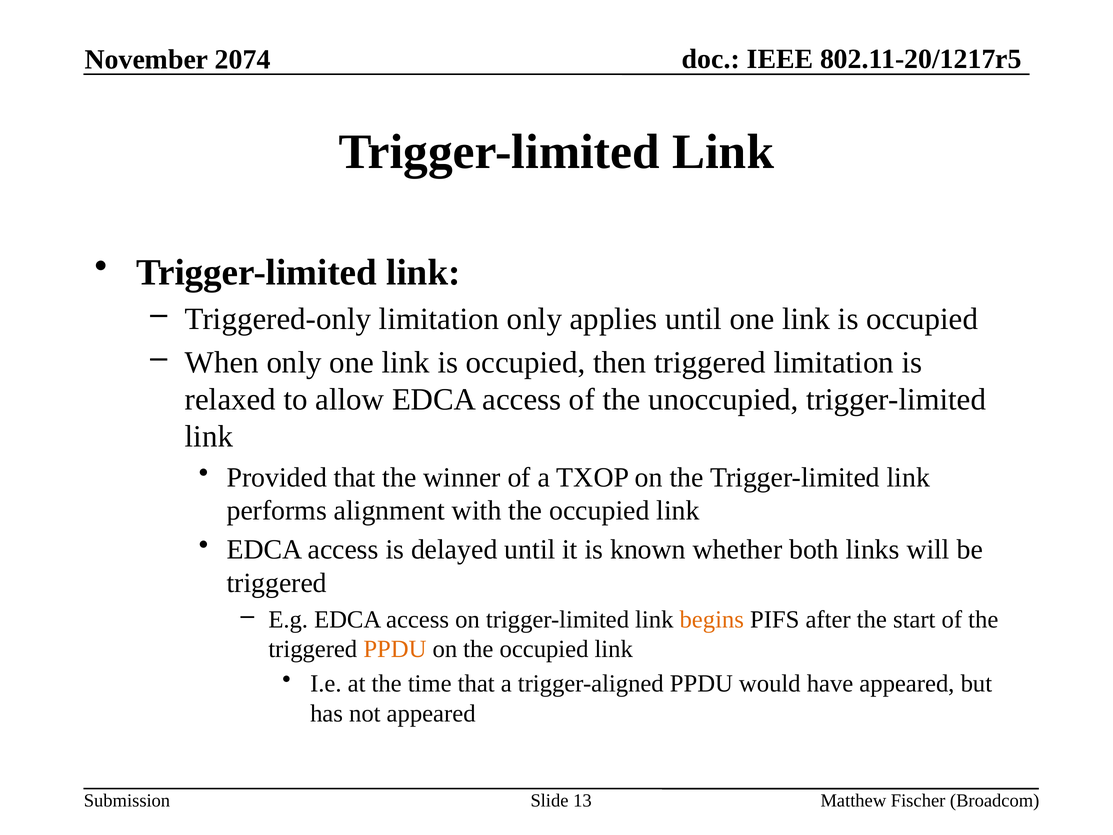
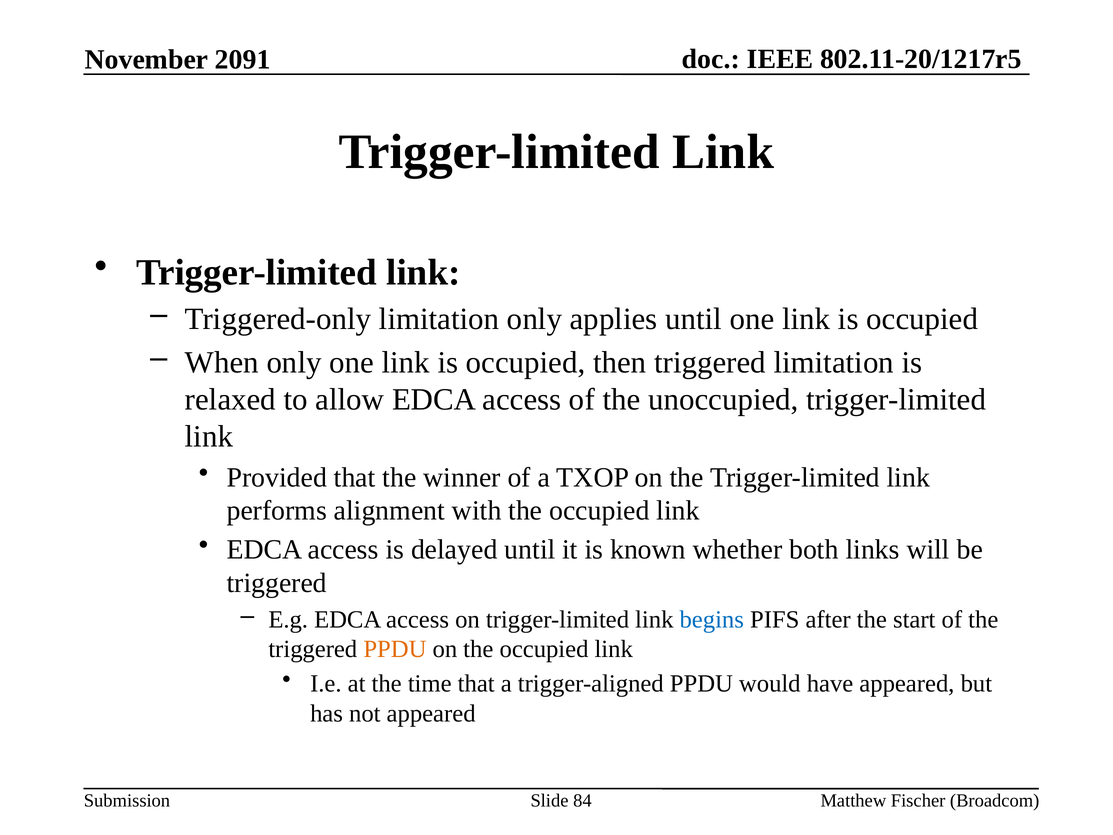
2074: 2074 -> 2091 (243, 59)
begins colour: orange -> blue (712, 619)
13: 13 -> 84 (582, 801)
